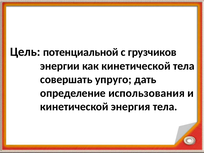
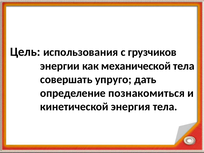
потенциальной: потенциальной -> использования (81, 52)
как кинетической: кинетической -> механической (136, 66)
использования: использования -> познакомиться (147, 93)
